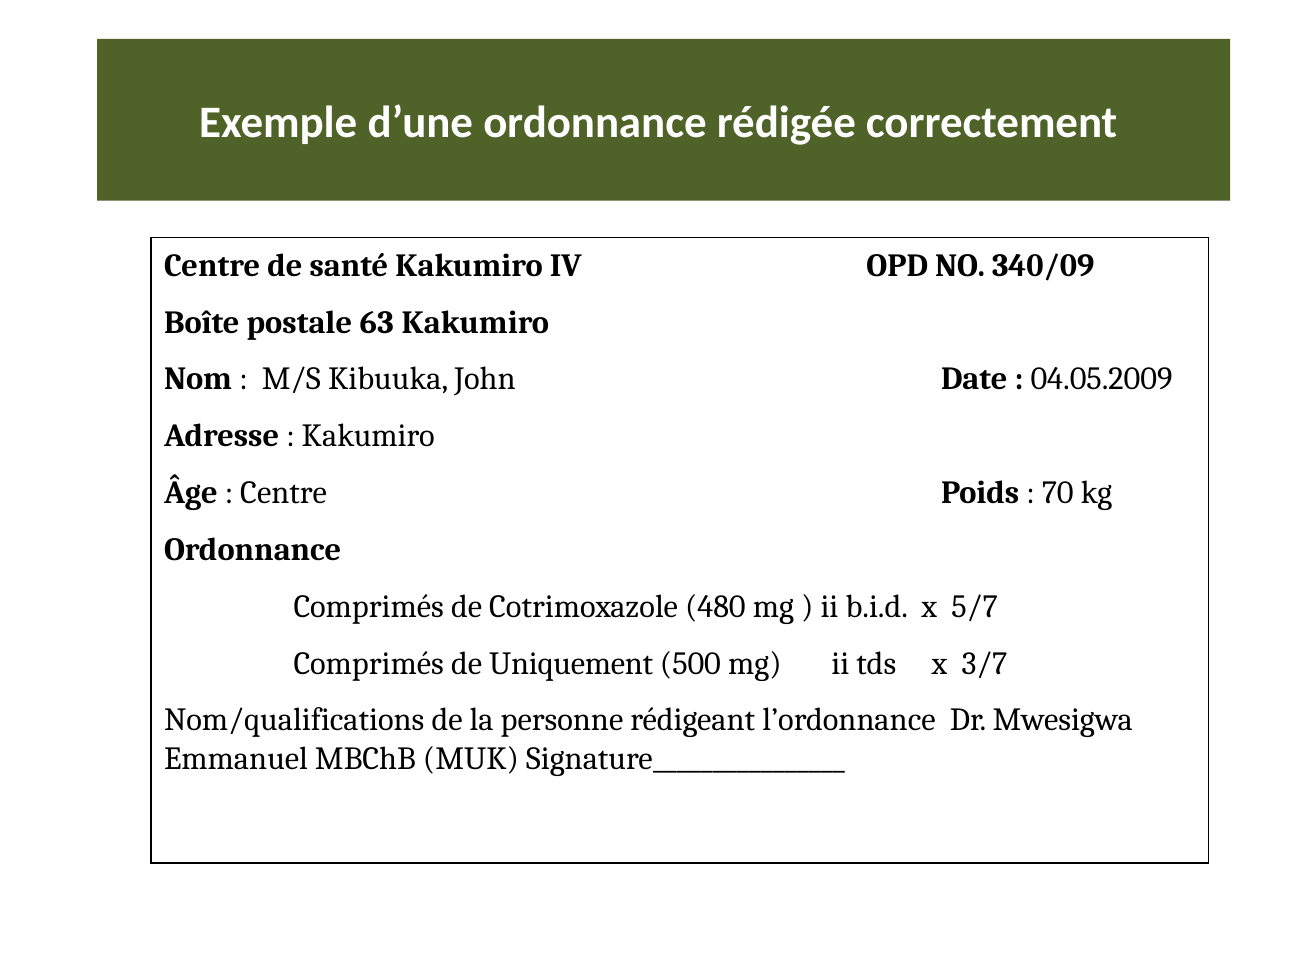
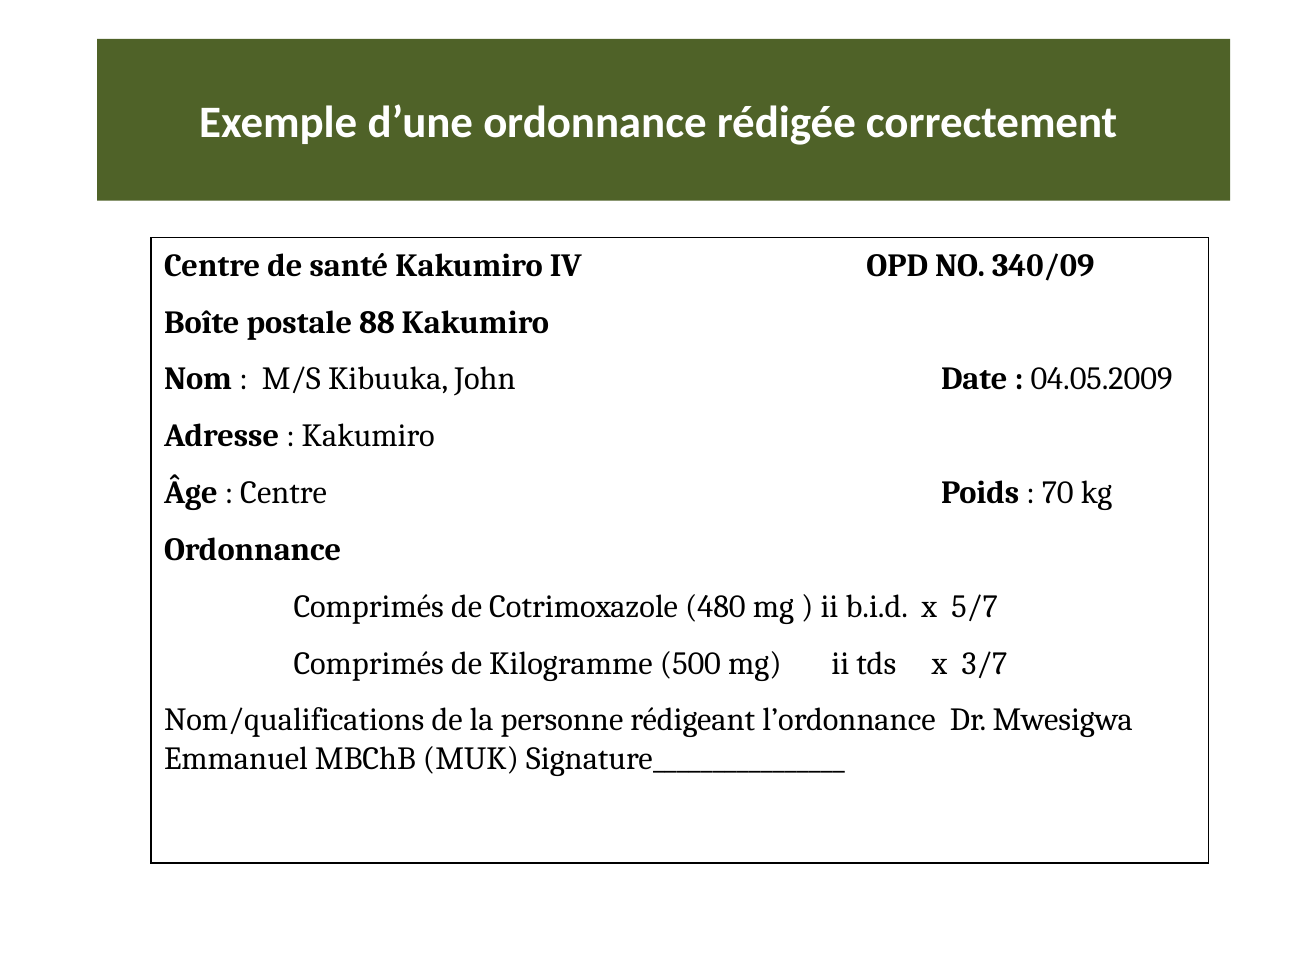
63: 63 -> 88 (377, 322)
Uniquement: Uniquement -> Kilogramme (571, 664)
